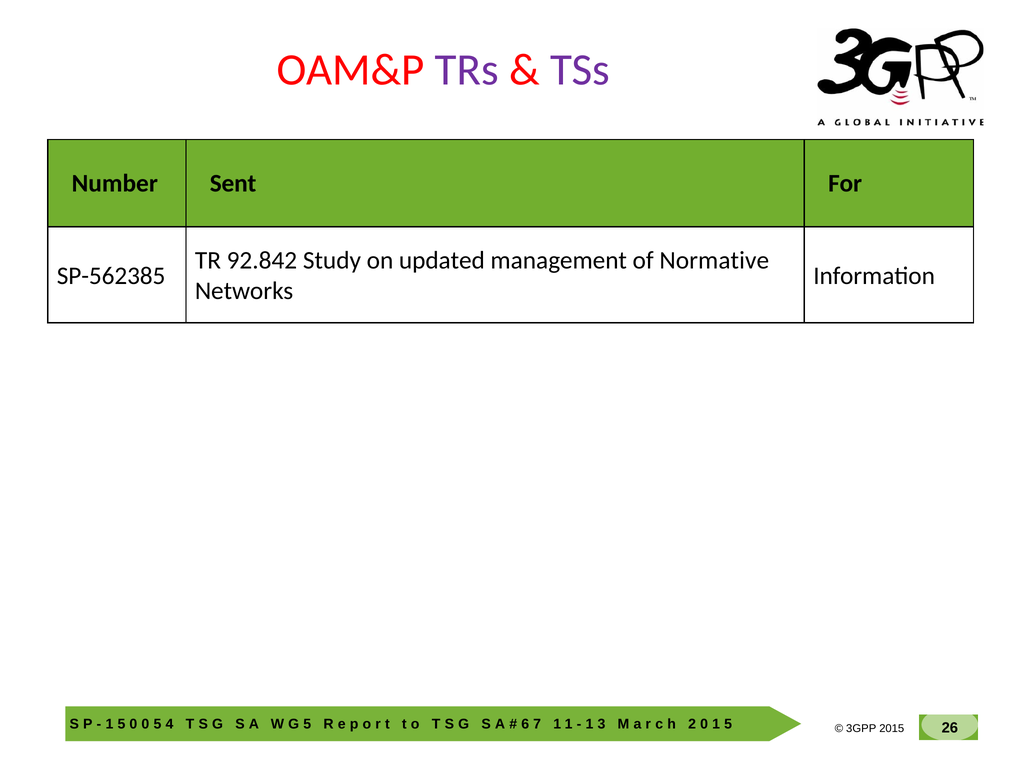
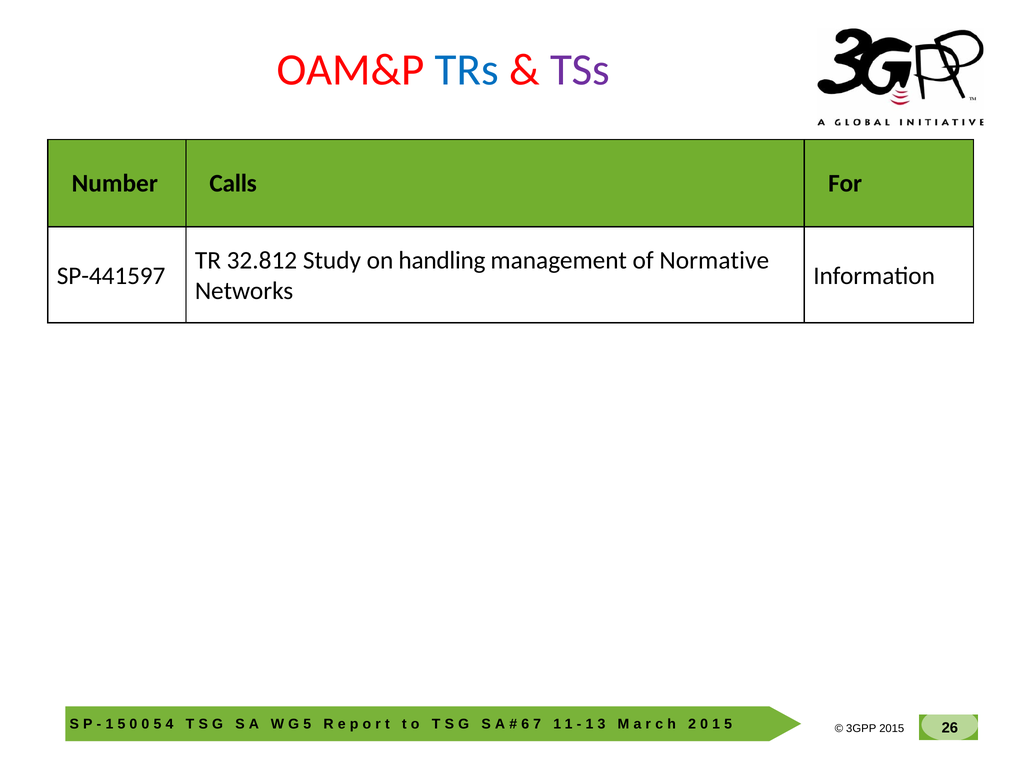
TRs colour: purple -> blue (467, 70)
Sent: Sent -> Calls (233, 183)
92.842: 92.842 -> 32.812 (262, 260)
updated: updated -> handling (442, 260)
SP-562385: SP-562385 -> SP-441597 (111, 276)
